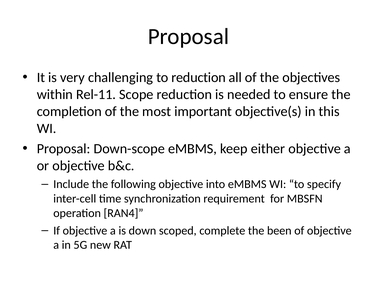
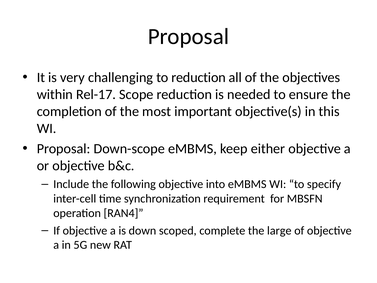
Rel-11: Rel-11 -> Rel-17 (96, 94)
been: been -> large (279, 230)
